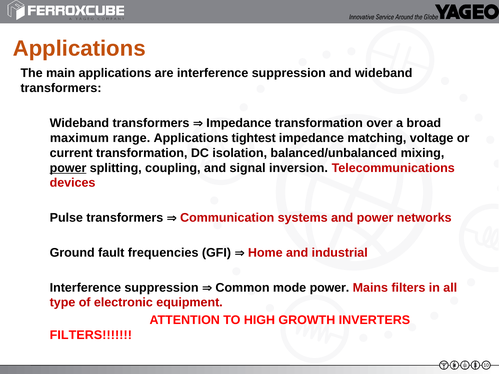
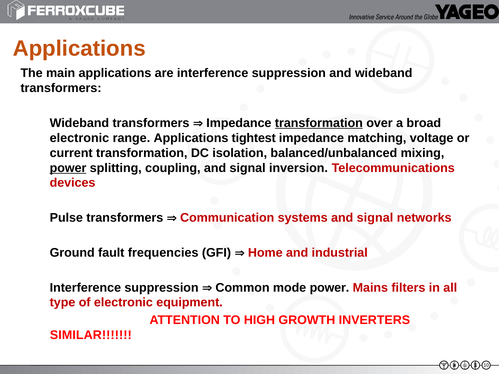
transformation underline: none -> present (319, 123)
maximum: maximum -> electronic (79, 138)
systems and power: power -> signal (375, 218)
FILTERS: FILTERS -> SIMILAR (91, 335)
